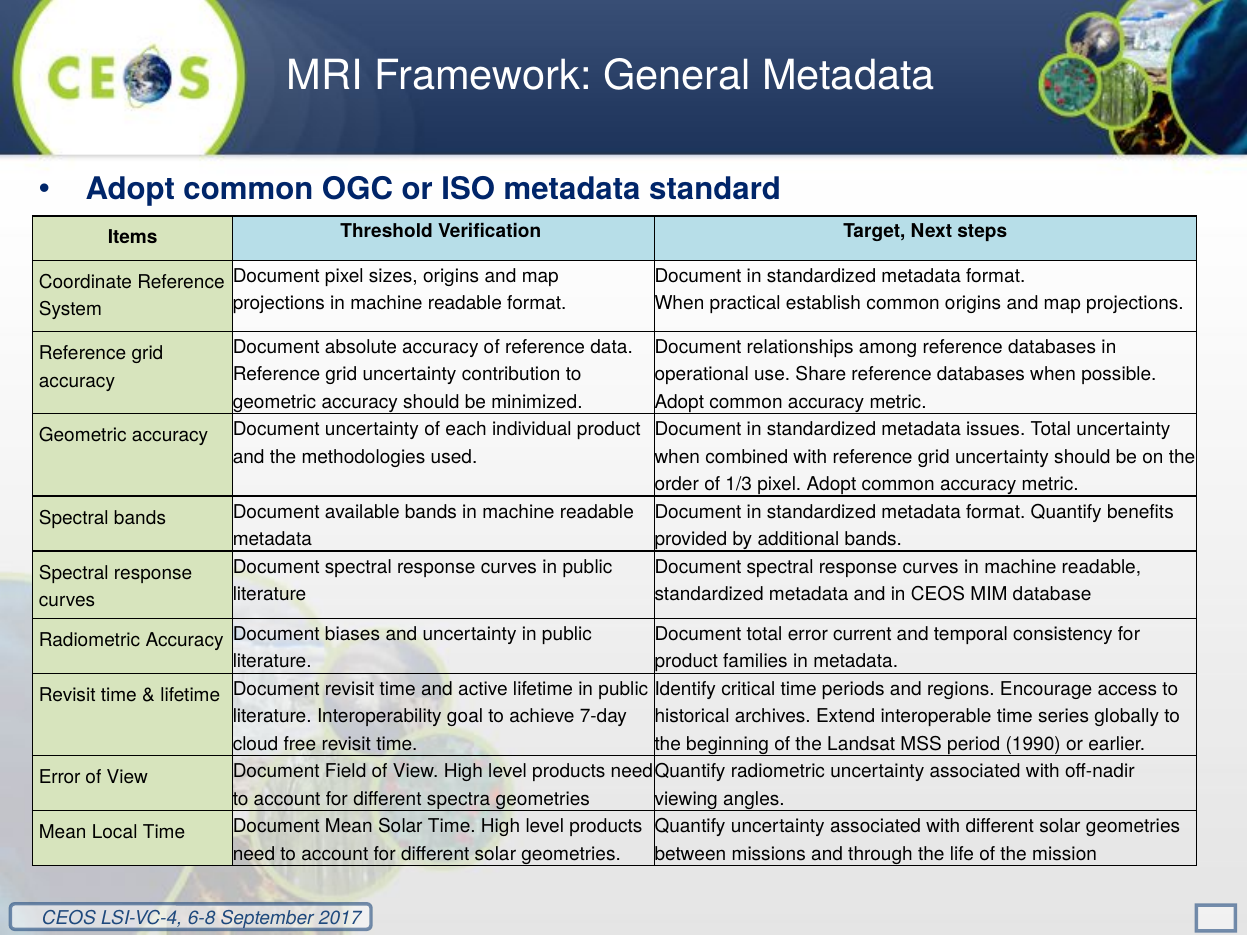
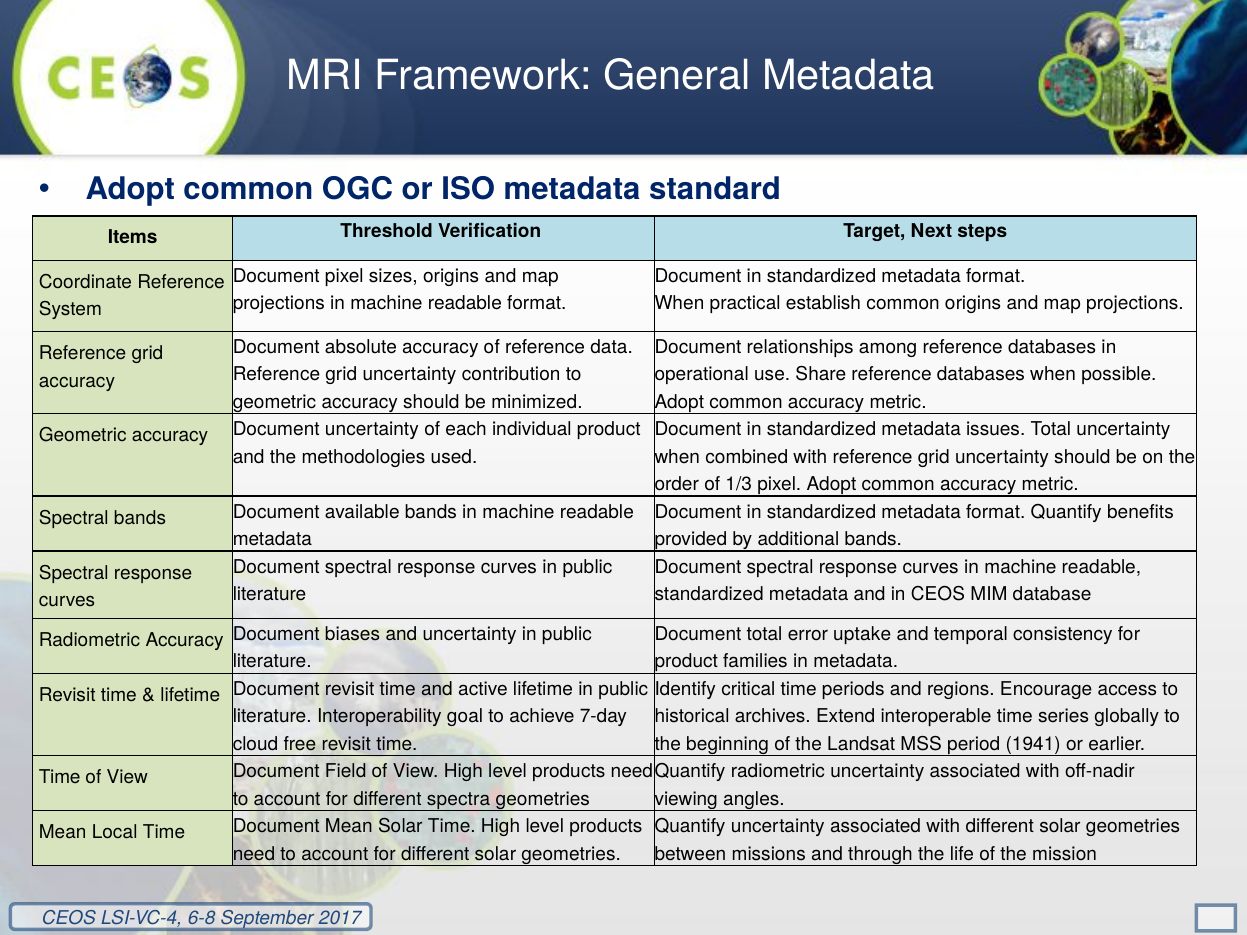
current: current -> uptake (862, 634)
1990: 1990 -> 1941 (1033, 744)
Error: Error -> Time (60, 778)
